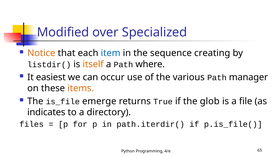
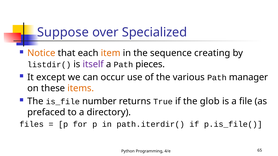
Modified: Modified -> Suppose (63, 32)
item colour: blue -> orange (111, 53)
itself colour: orange -> purple (93, 64)
where: where -> pieces (150, 64)
easiest: easiest -> except (51, 77)
emerge: emerge -> number (99, 101)
indicates: indicates -> prefaced (46, 113)
